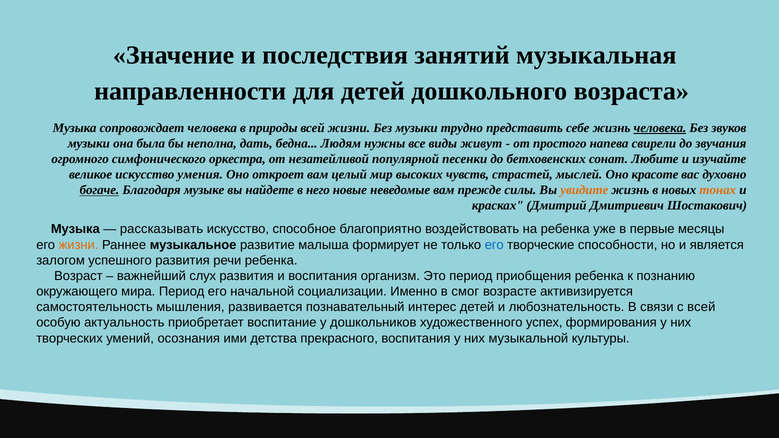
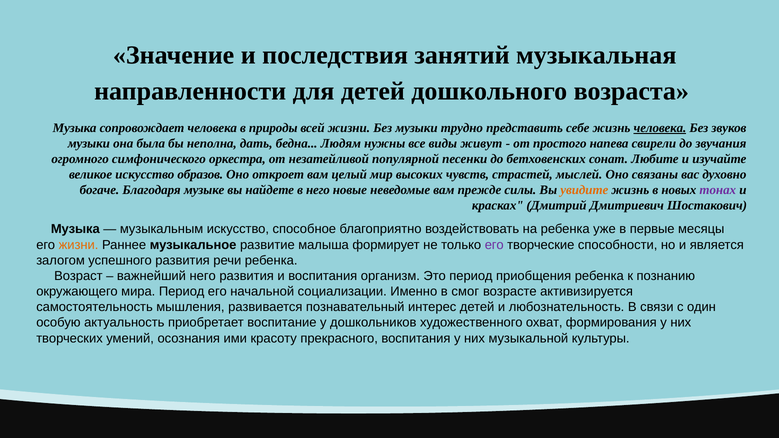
умения: умения -> образов (200, 175)
красоте: красоте -> связаны (655, 175)
богаче underline: present -> none (99, 190)
тонах colour: orange -> purple (718, 190)
рассказывать: рассказывать -> музыкальным (162, 229)
его colour: blue -> purple (494, 245)
важнейший слух: слух -> него (203, 276)
с всей: всей -> один (701, 307)
успех: успех -> охват (544, 323)
детства: детства -> красоту (274, 338)
